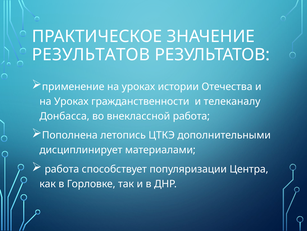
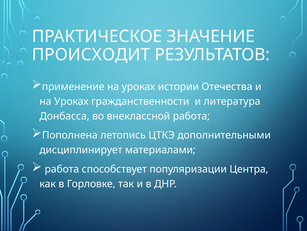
РЕЗУЛЬТАТОВ: РЕЗУЛЬТАТОВ -> ПРОИСХОДИТ (91, 55)
телеканалу: телеканалу -> литература (232, 101)
